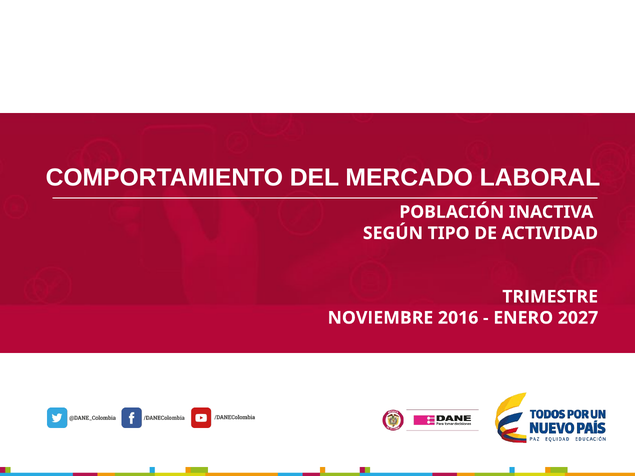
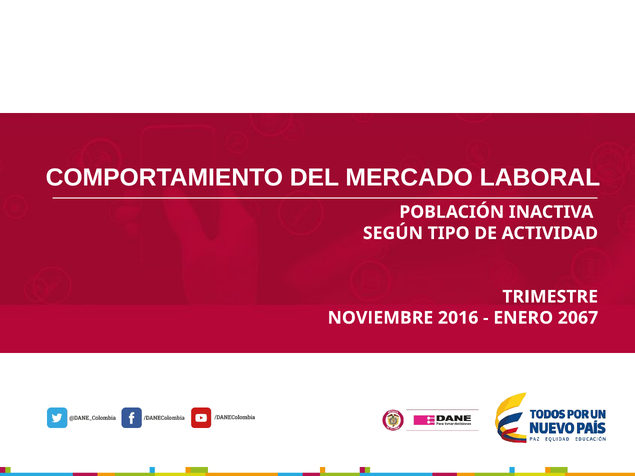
2027: 2027 -> 2067 (578, 318)
